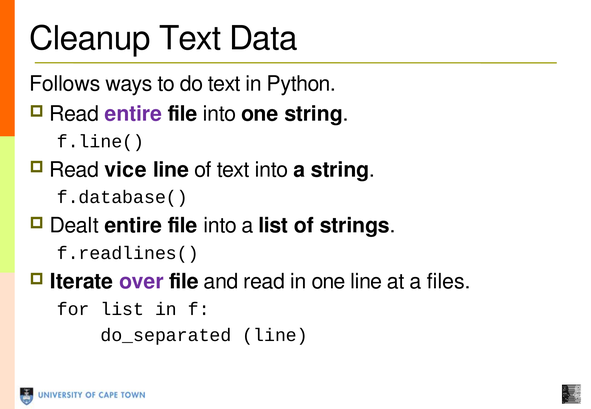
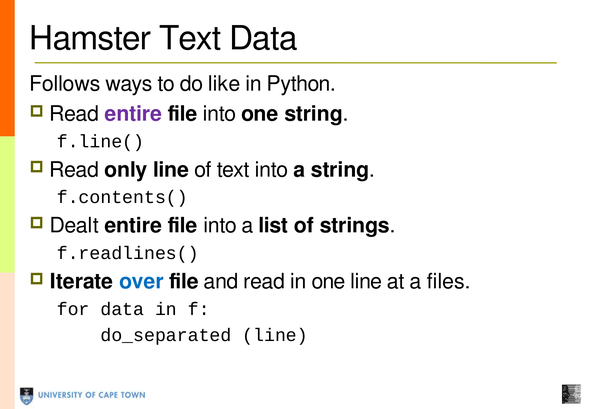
Cleanup: Cleanup -> Hamster (90, 39)
do text: text -> like (224, 84)
vice: vice -> only (126, 170)
f.database(: f.database( -> f.contents( (122, 197)
over colour: purple -> blue (141, 282)
for list: list -> data (122, 309)
